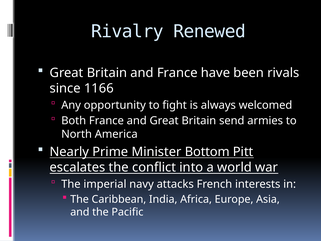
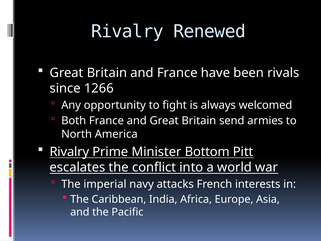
1166: 1166 -> 1266 (99, 88)
Nearly: Nearly -> Rivalry (69, 152)
